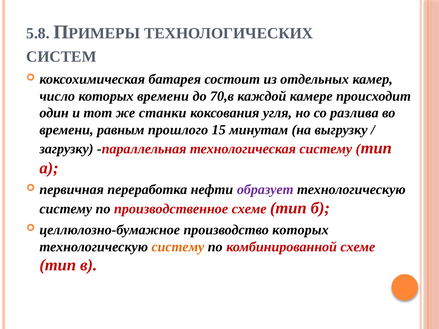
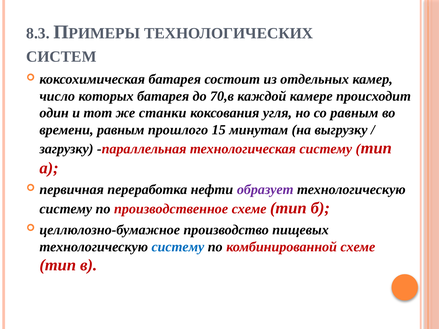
5.8: 5.8 -> 8.3 (38, 33)
которых времени: времени -> батарея (163, 96)
со разлива: разлива -> равным (354, 113)
производство которых: которых -> пищевых (301, 230)
систему colour: orange -> blue (178, 247)
